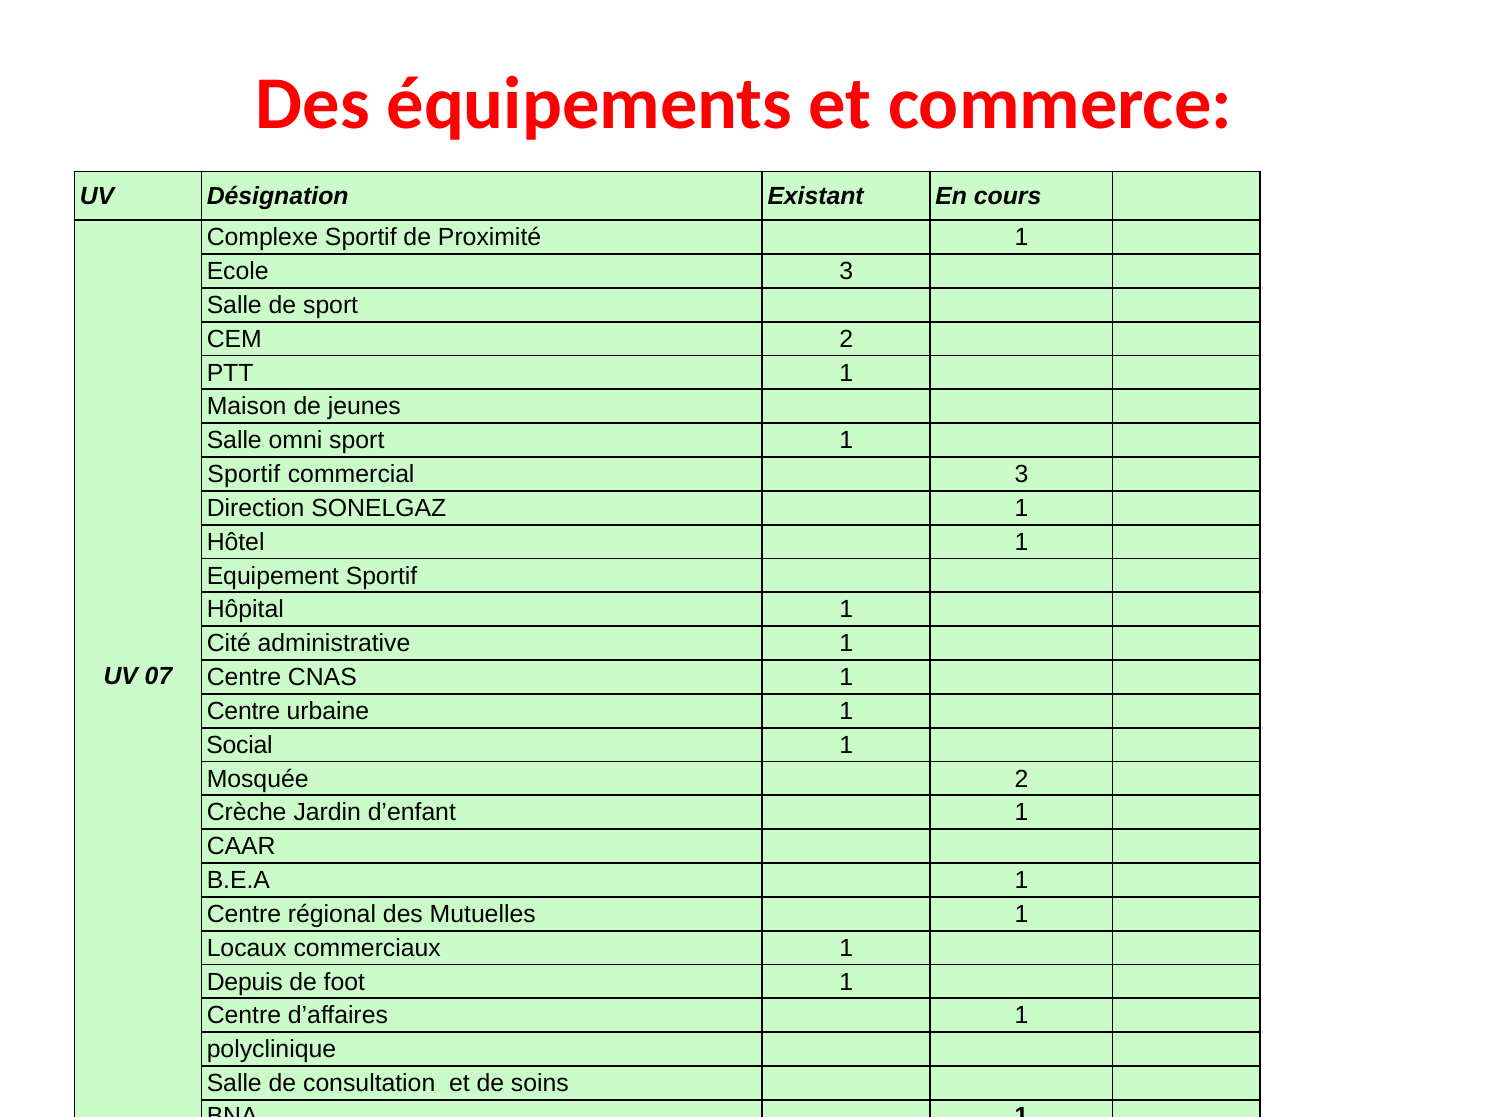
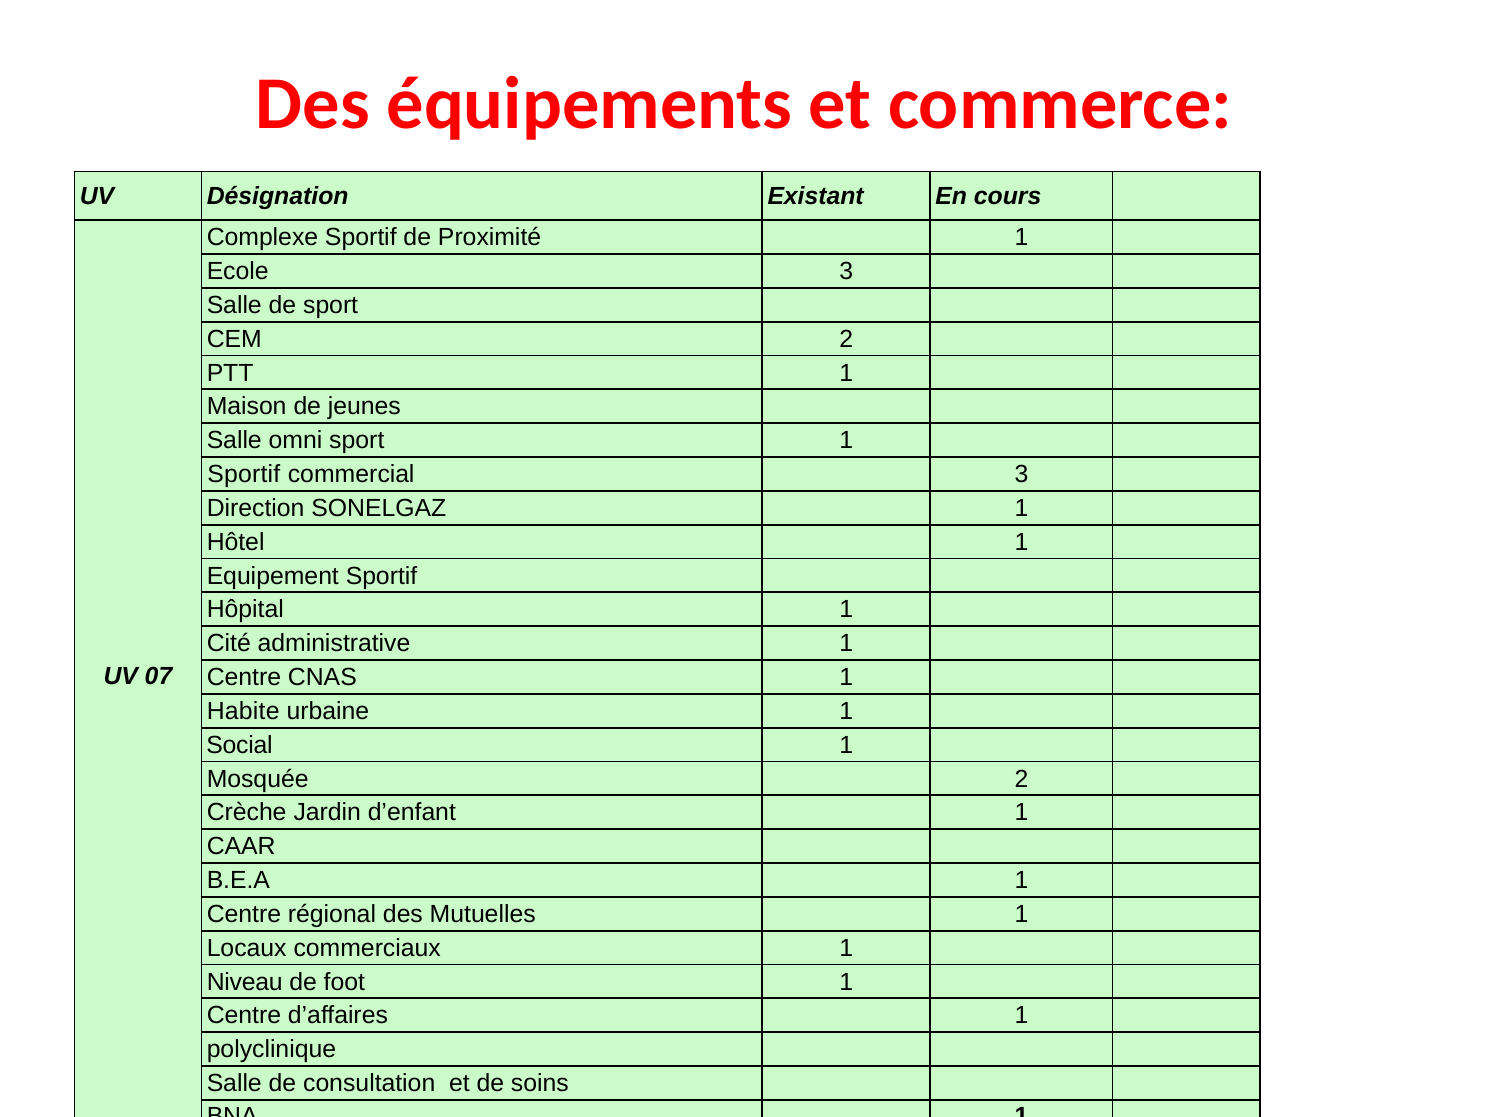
Centre: Centre -> Habite (243, 711)
Depuis: Depuis -> Niveau (245, 982)
